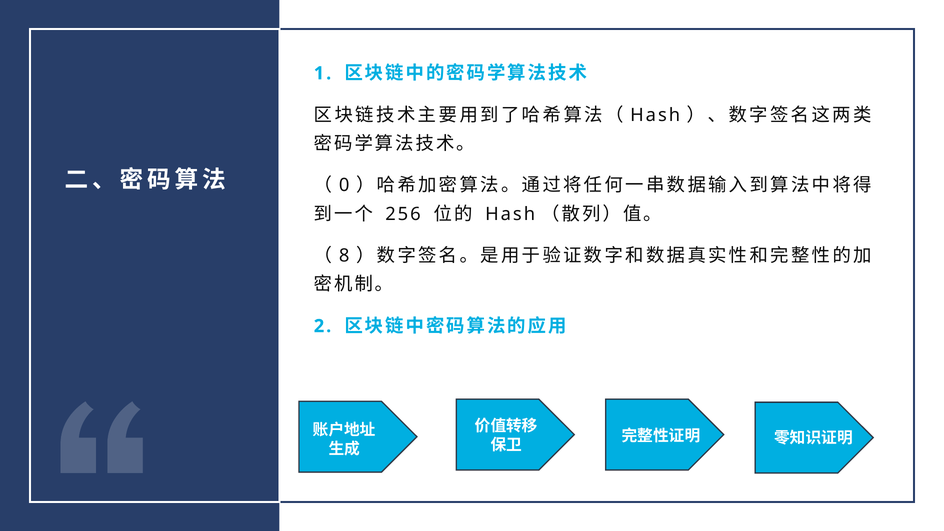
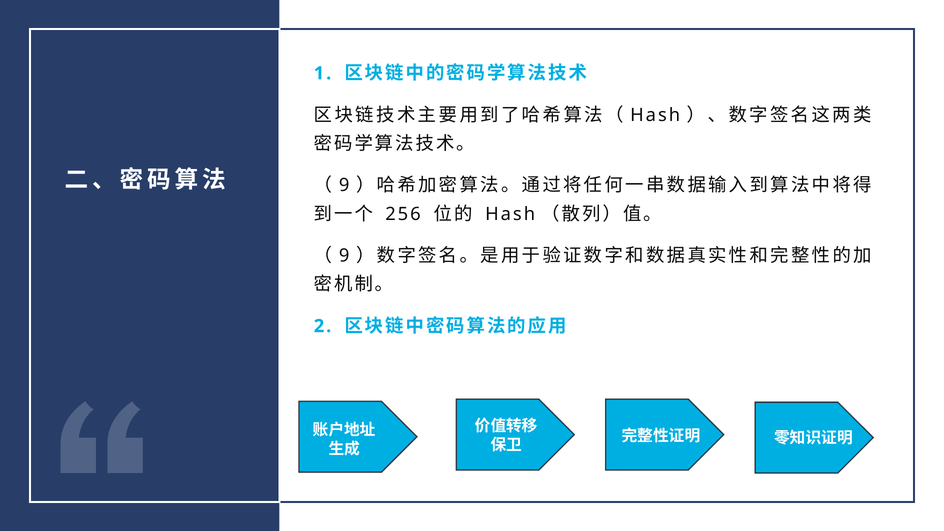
0: 0 -> 9 (344, 185)
8: 8 -> 9 (344, 256)
